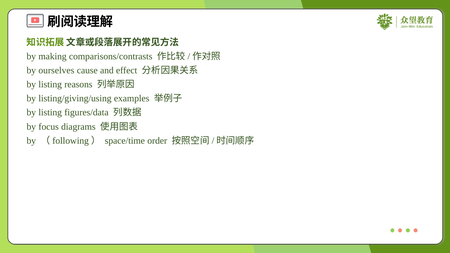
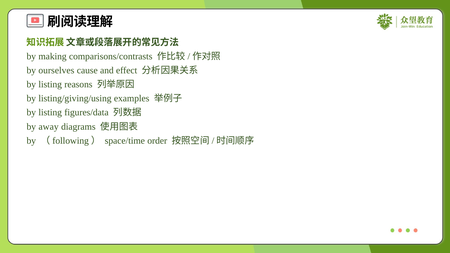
focus: focus -> away (49, 127)
